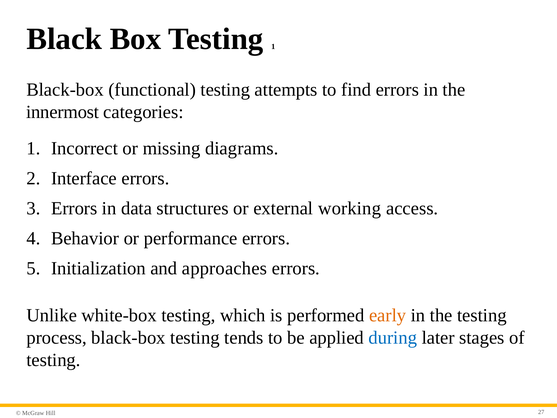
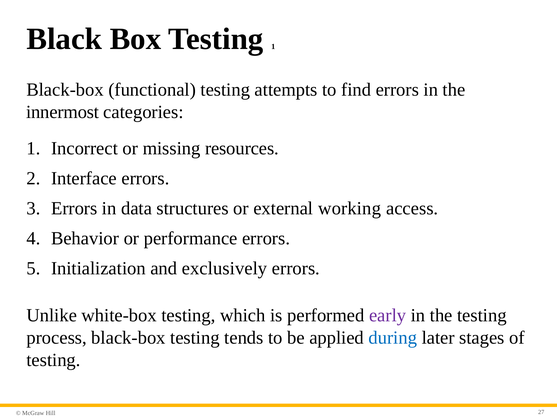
diagrams: diagrams -> resources (242, 148)
approaches: approaches -> exclusively (225, 268)
early colour: orange -> purple (388, 315)
